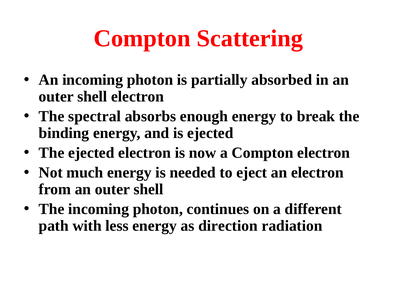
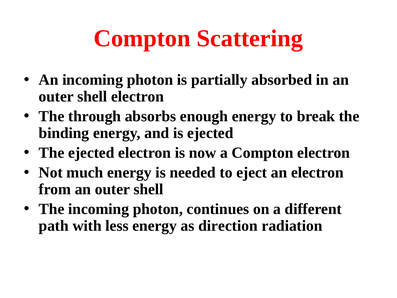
spectral: spectral -> through (95, 116)
